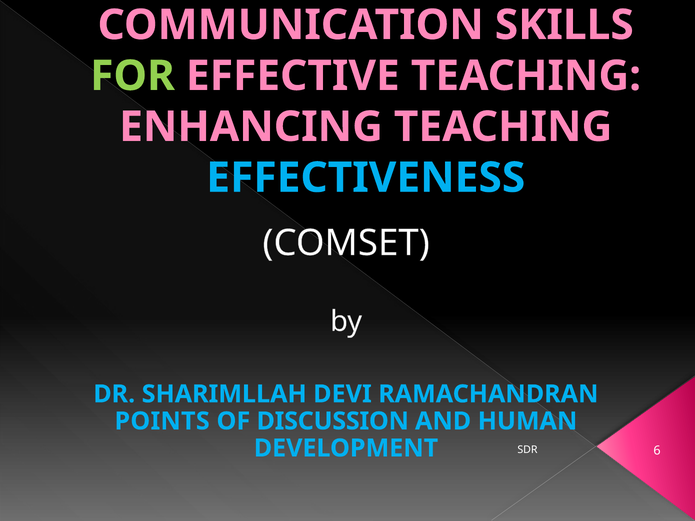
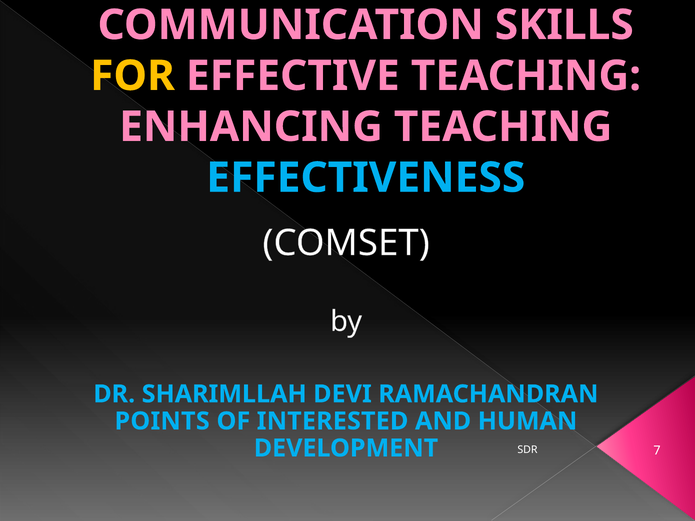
FOR colour: light green -> yellow (133, 76)
DISCUSSION: DISCUSSION -> INTERESTED (333, 421)
6: 6 -> 7 (657, 451)
